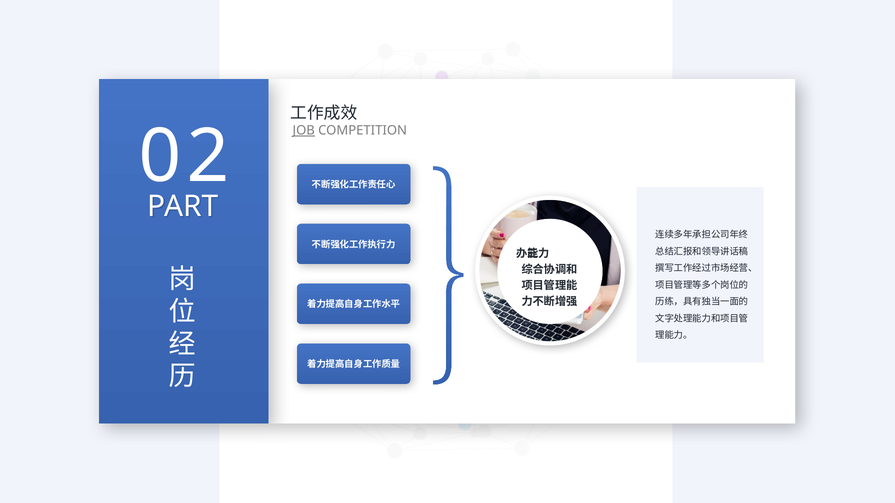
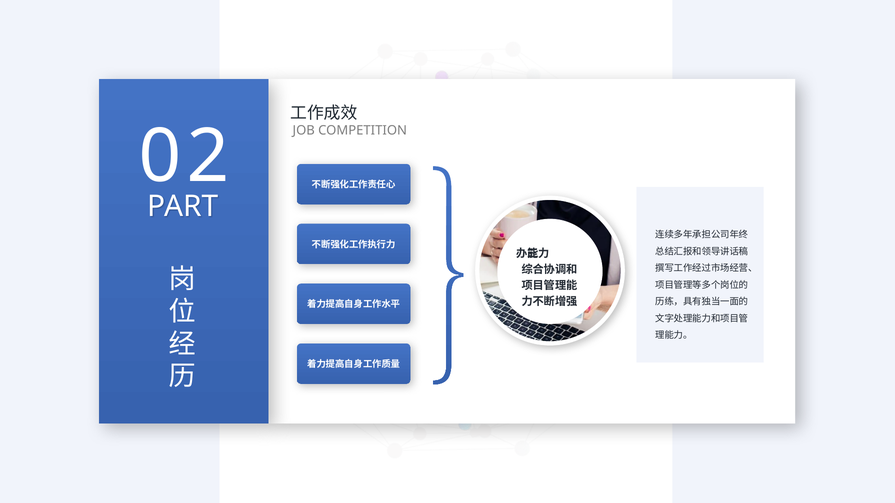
JOB underline: present -> none (304, 130)
